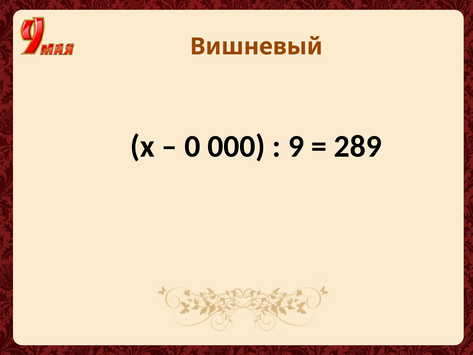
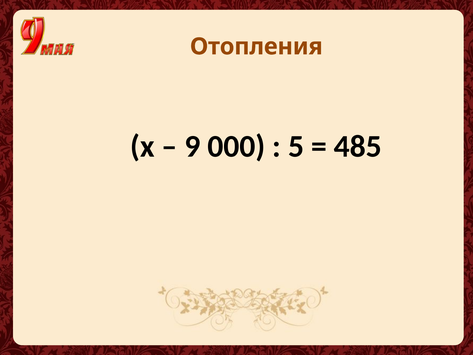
Вишневый: Вишневый -> Отопления (256, 47)
0: 0 -> 9 (192, 146)
9: 9 -> 5 (296, 146)
289: 289 -> 485 (358, 146)
